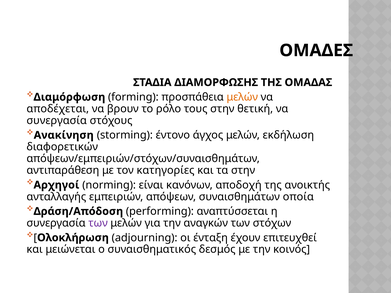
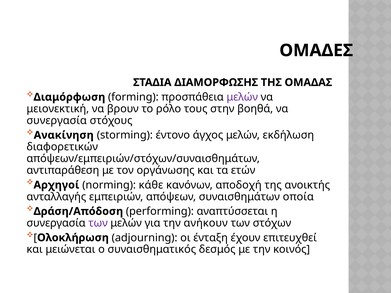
μελών colour: orange -> purple (242, 97)
αποδέχεται: αποδέχεται -> μειονεκτική (58, 109)
θετική: θετική -> βοηθά (255, 109)
κατηγορίες: κατηγορίες -> οργάνωσης (166, 170)
τα στην: στην -> ετών (243, 170)
είναι: είναι -> κάθε (151, 185)
αναγκών: αναγκών -> ανήκουν (206, 223)
